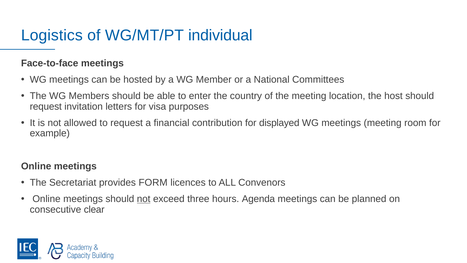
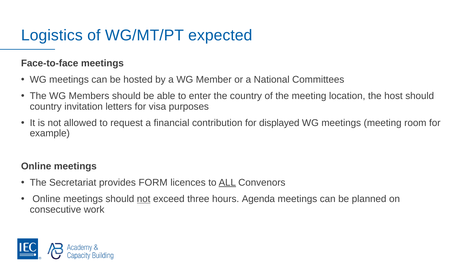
individual: individual -> expected (220, 35)
request: request -> country (46, 106)
ALL underline: none -> present (227, 182)
clear: clear -> work (94, 209)
